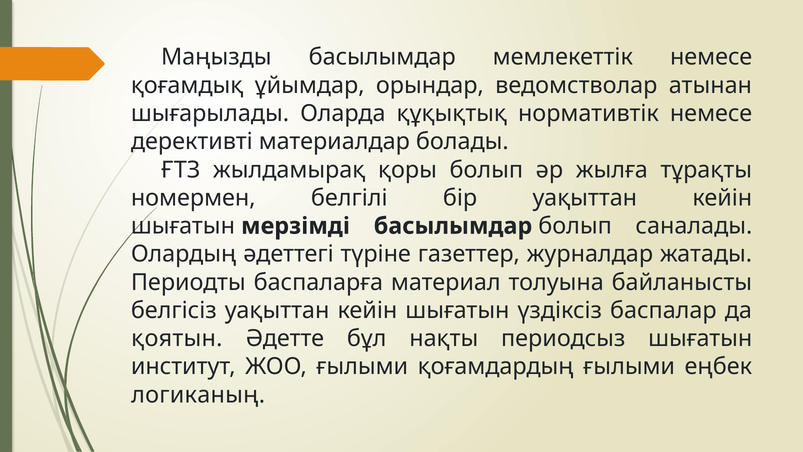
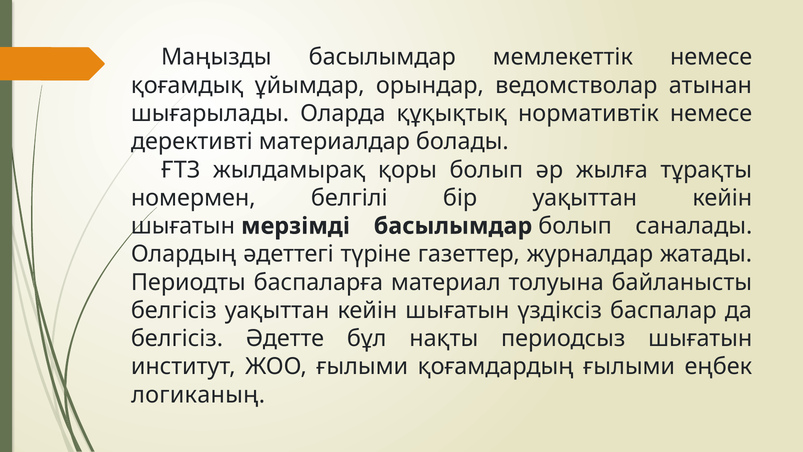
қоятын: қоятын -> белгісіз (177, 338)
